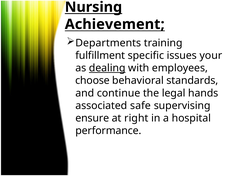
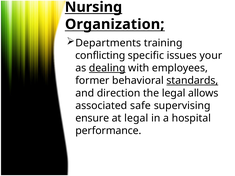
Achievement: Achievement -> Organization (115, 24)
fulfillment: fulfillment -> conflicting (100, 56)
choose: choose -> former (92, 81)
standards underline: none -> present (192, 81)
continue: continue -> direction (119, 93)
hands: hands -> allows (203, 93)
at right: right -> legal (136, 118)
